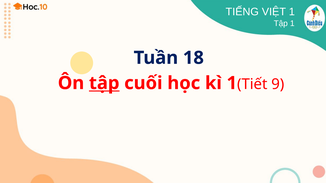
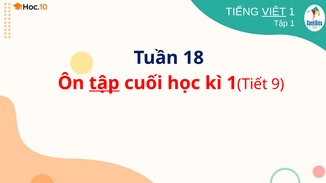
VIỆT underline: none -> present (274, 12)
